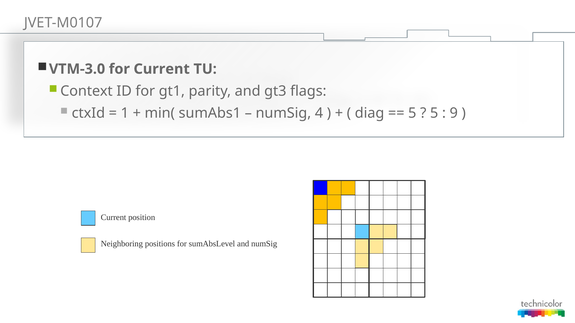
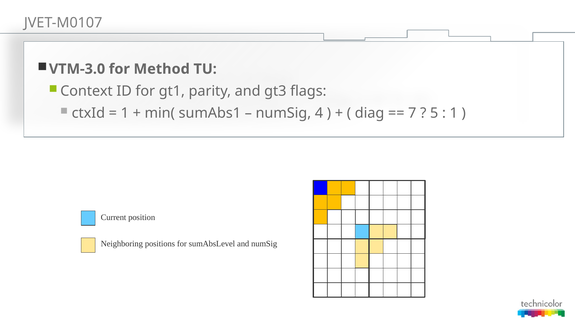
for Current: Current -> Method (162, 69)
5: 5 -> 7 (412, 113)
9: 9 -> 1 (454, 113)
